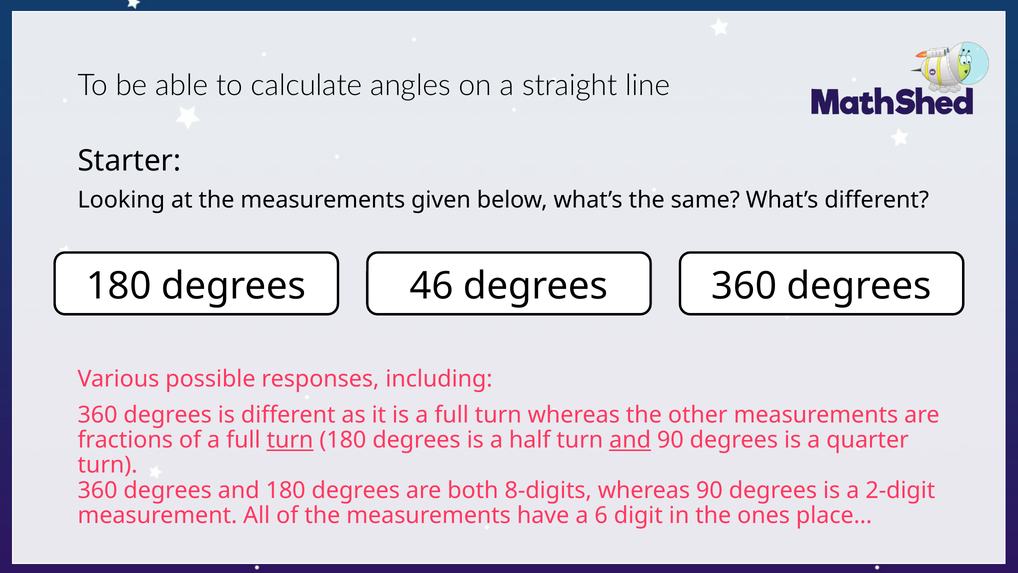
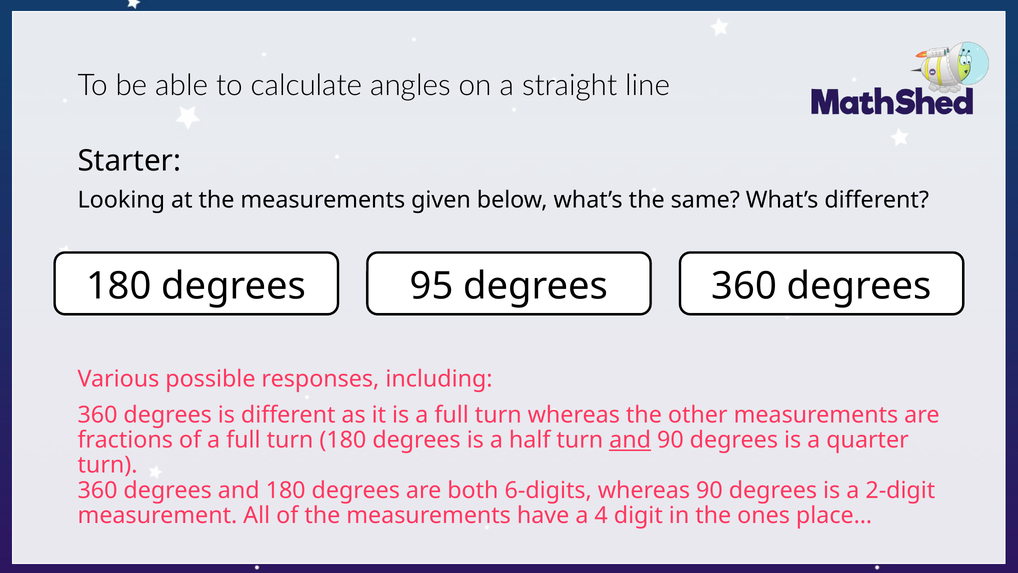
46: 46 -> 95 (432, 286)
turn underline: present -> none (290, 440)
8-digits: 8-digits -> 6-digits (548, 490)
6: 6 -> 4 (601, 515)
